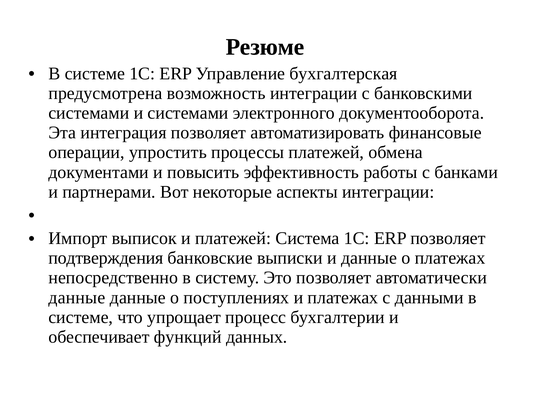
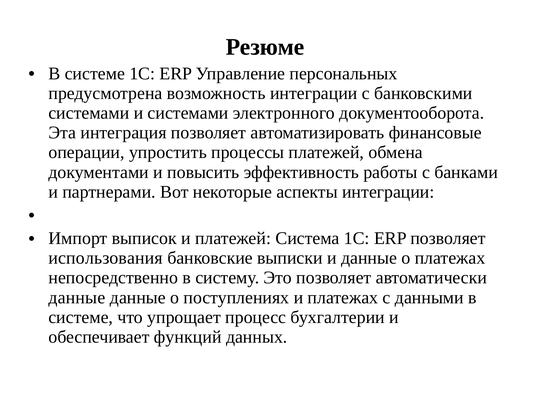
бухгалтерская: бухгалтерская -> персональных (343, 74)
подтверждения: подтверждения -> использования (106, 258)
